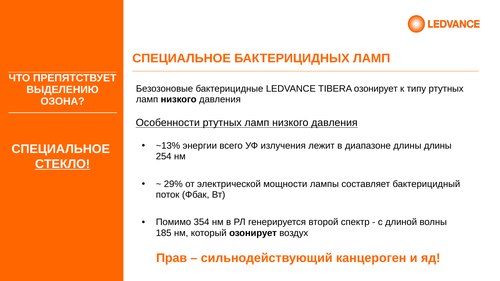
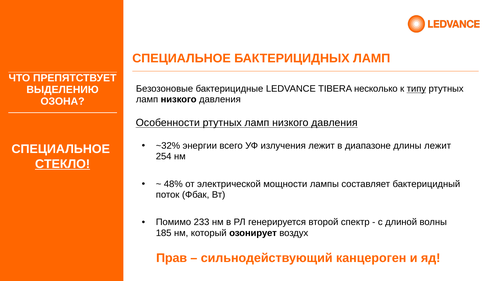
TIBERA озонирует: озонирует -> несколько (376, 89)
типу underline: none -> present (416, 89)
~13%: ~13% -> ~32% (168, 146)
длины длины: длины -> лежит (438, 146)
29%: 29% -> 48% (173, 184)
354: 354 -> 233 (202, 222)
